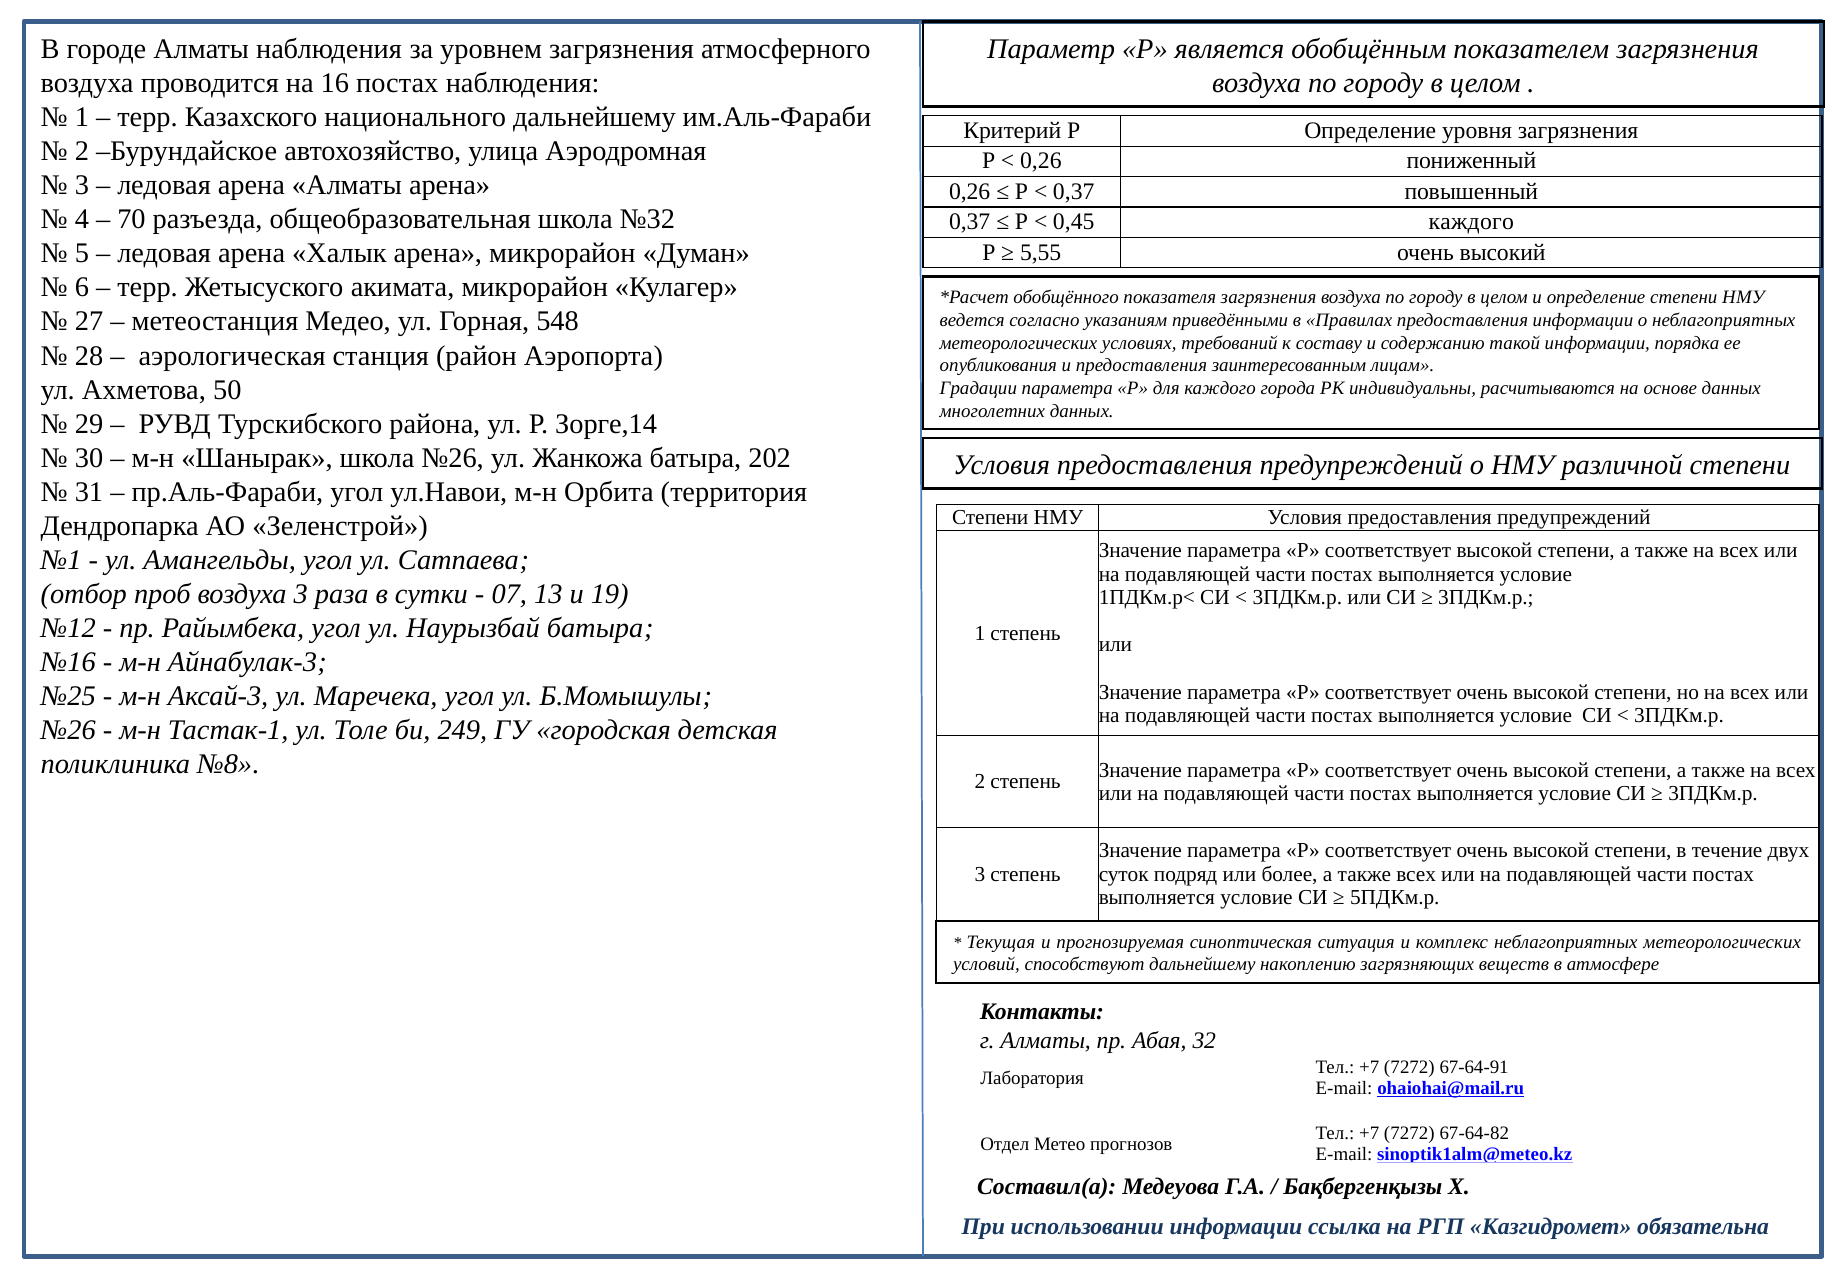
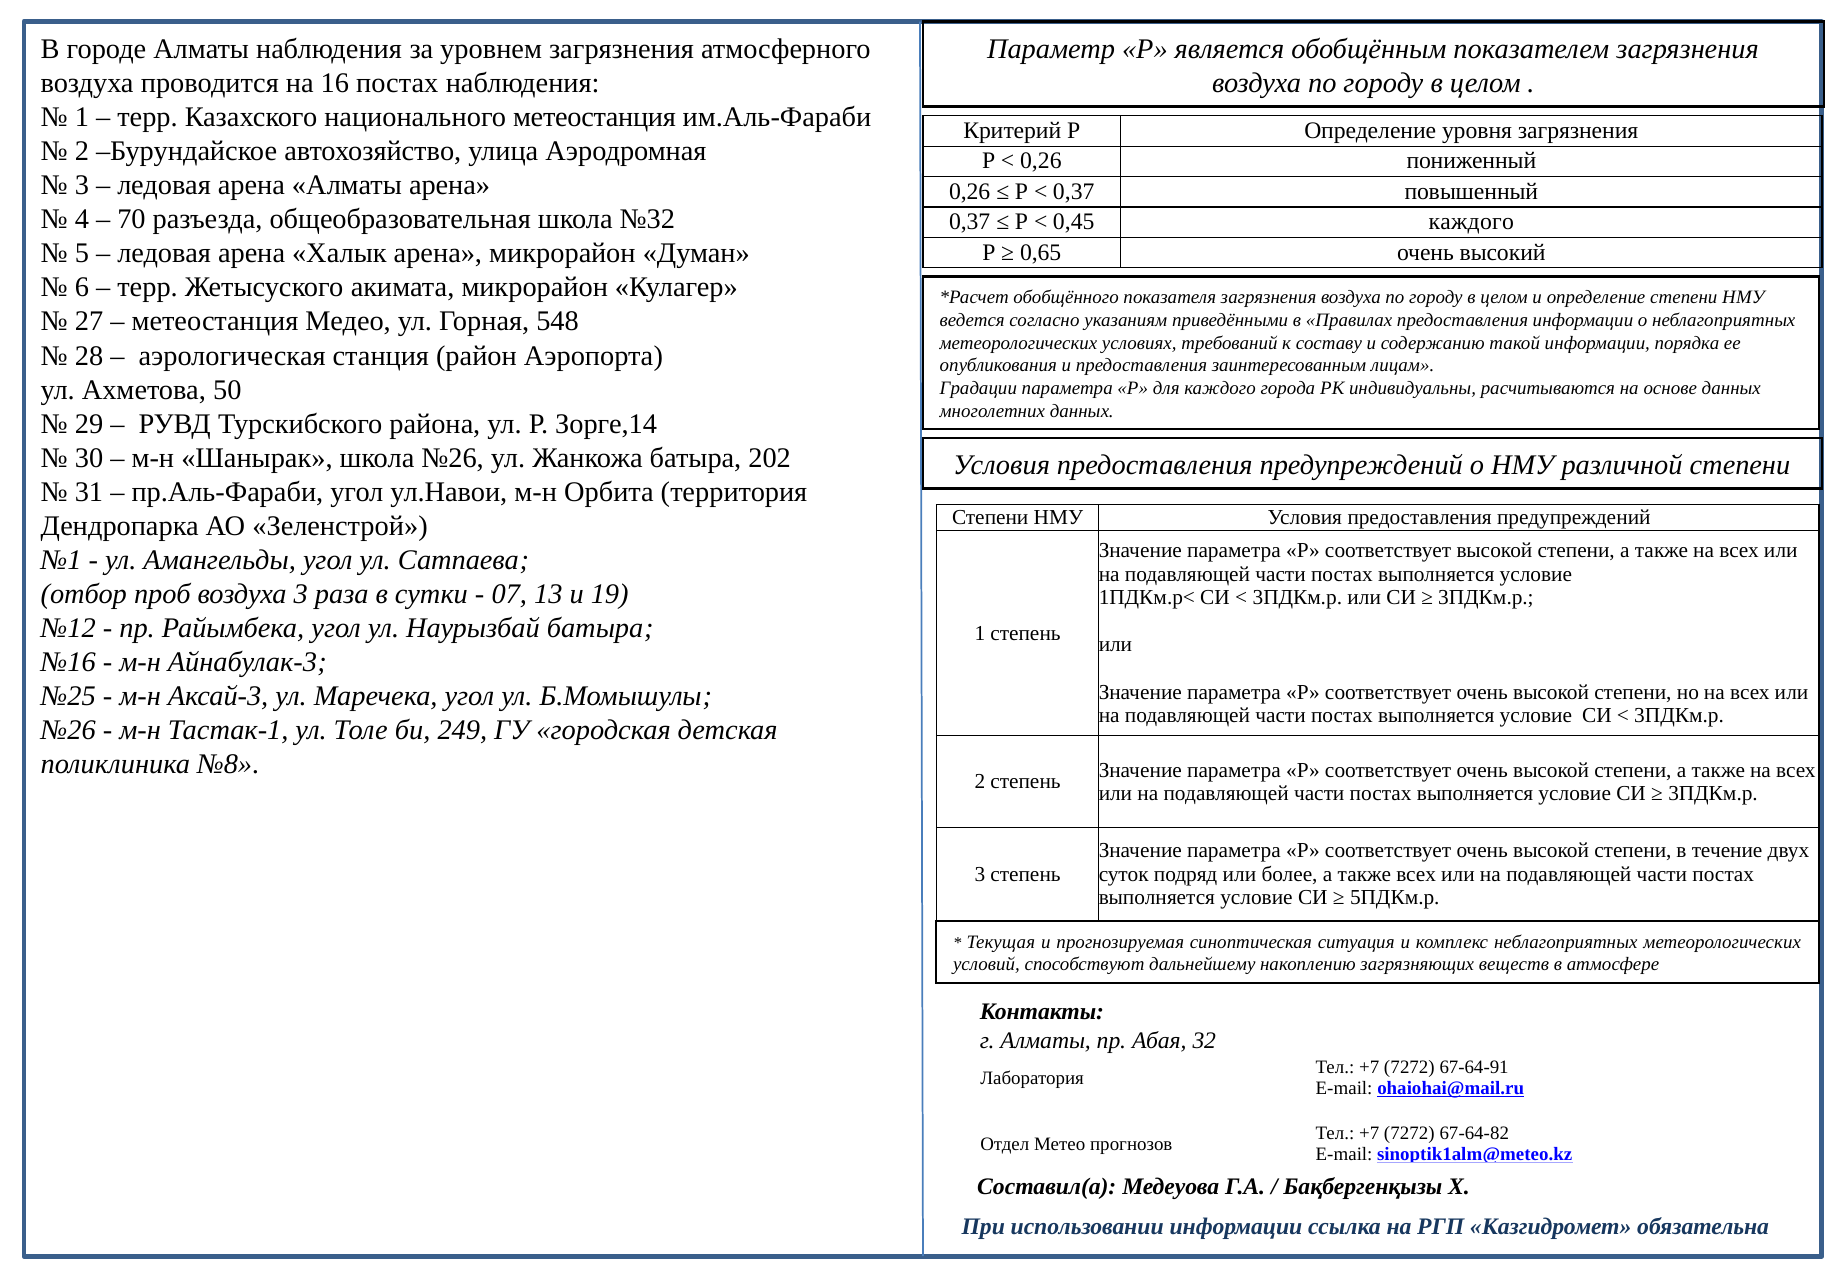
национального дальнейшему: дальнейшему -> метеостанция (594, 117)
5,55: 5,55 -> 0,65 (1041, 252)
